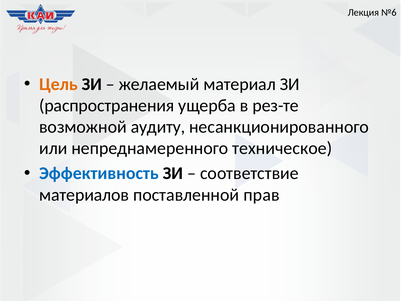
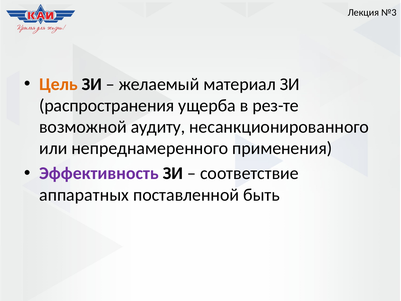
№6: №6 -> №3 (389, 13)
техническое: техническое -> применения (282, 148)
Эффективность colour: blue -> purple (99, 173)
материалов: материалов -> аппаратных (84, 195)
прав: прав -> быть (262, 195)
